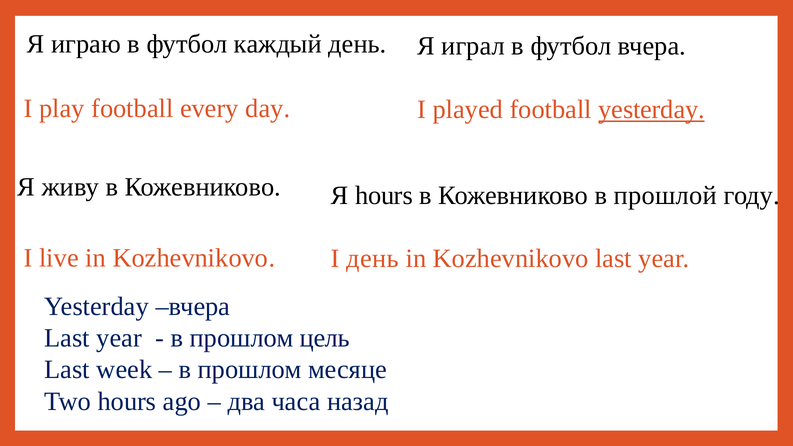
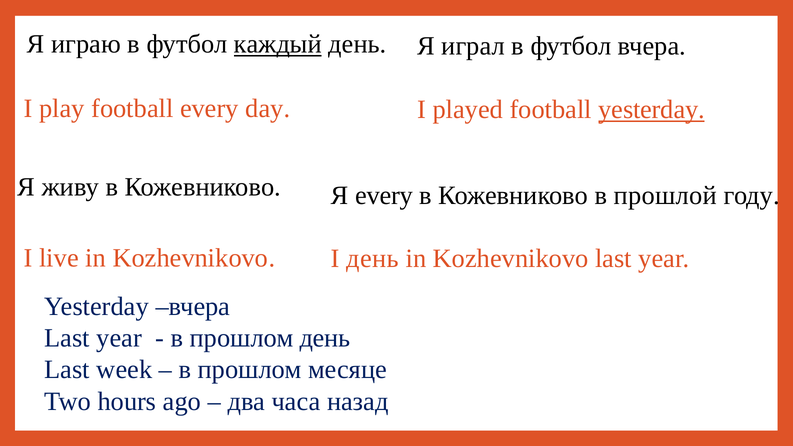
каждый underline: none -> present (278, 44)
Я hours: hours -> every (384, 195)
прошлом цель: цель -> день (325, 338)
